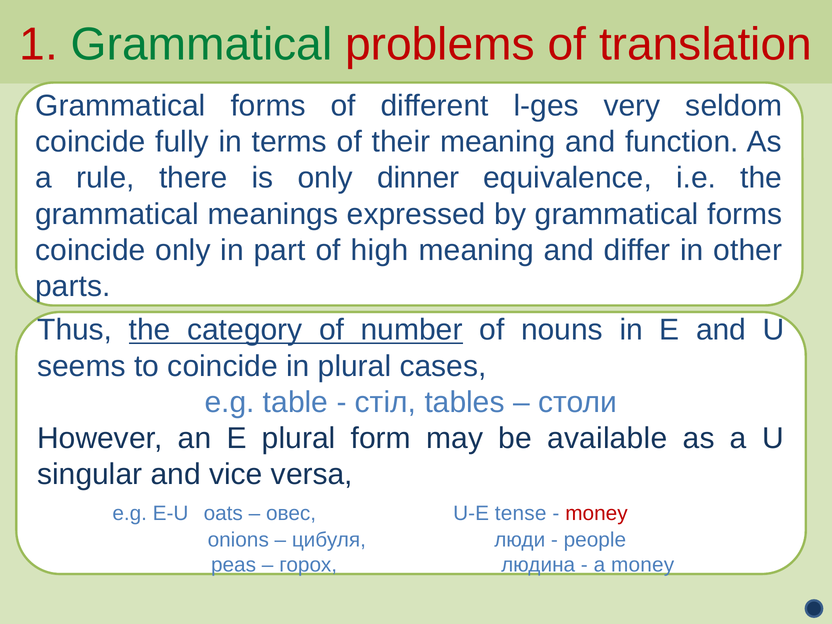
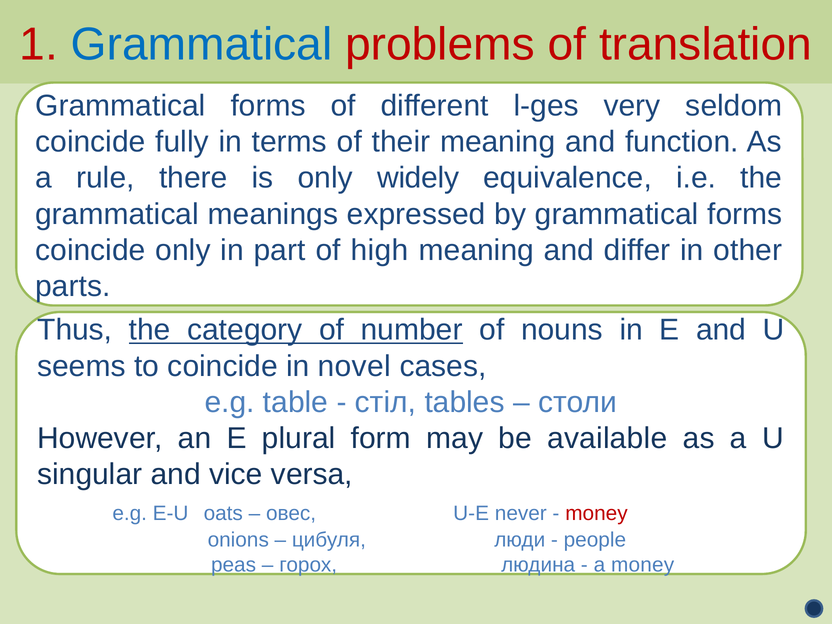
Grammatical colour: green -> blue (202, 44)
dinner: dinner -> widely (418, 178)
in plural: plural -> novel (354, 366)
tense: tense -> never (521, 513)
